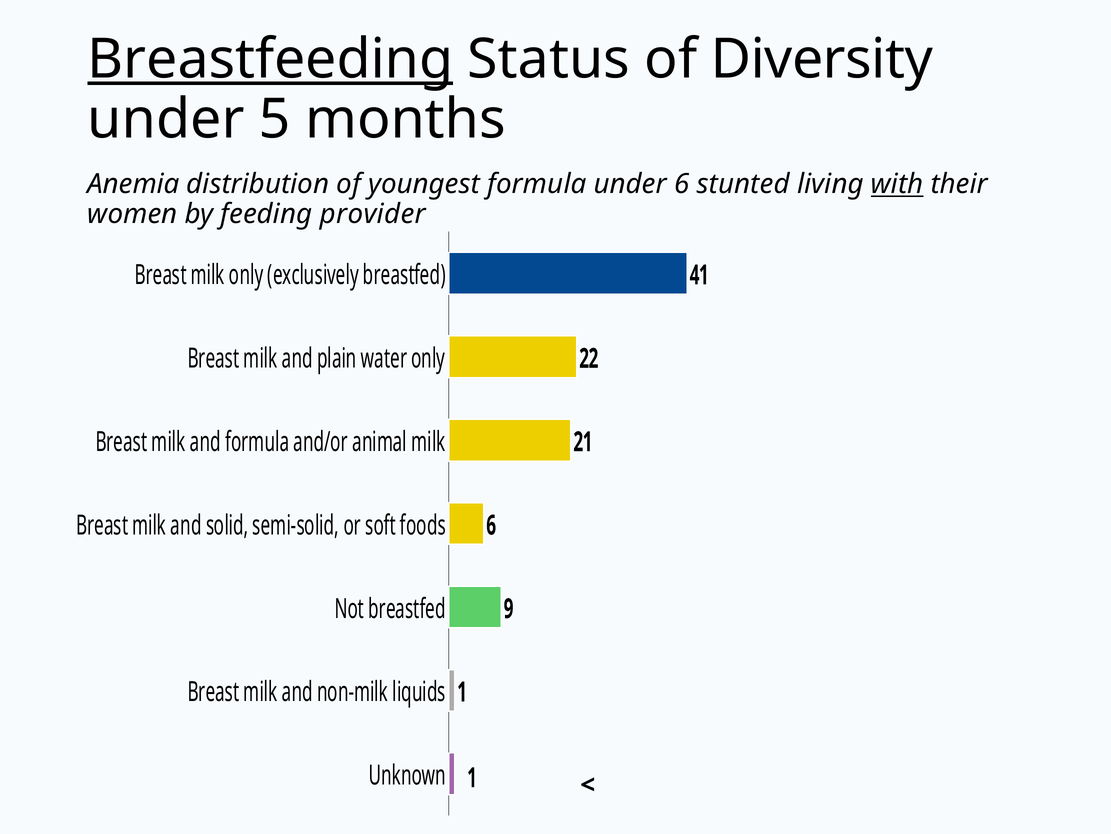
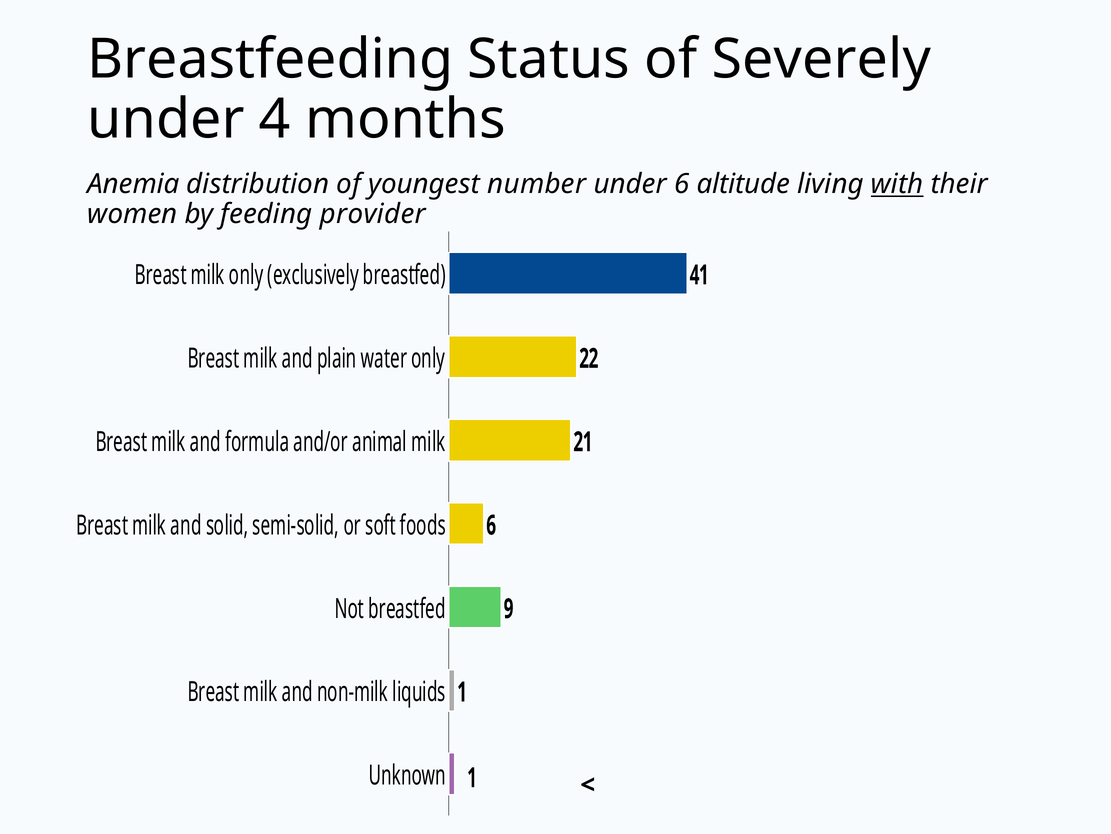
Breastfeeding underline: present -> none (270, 59)
Diversity: Diversity -> Severely (821, 59)
5: 5 -> 4 (275, 119)
youngest formula: formula -> number (537, 184)
stunted: stunted -> altitude (743, 184)
